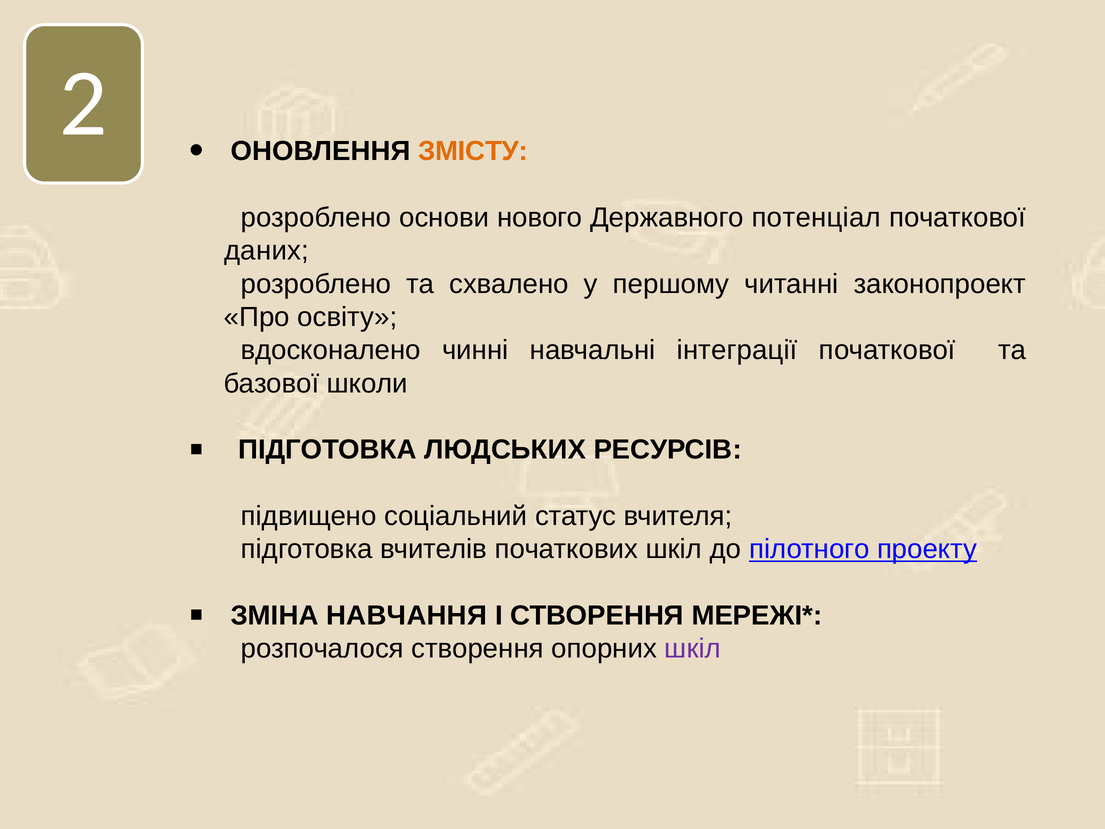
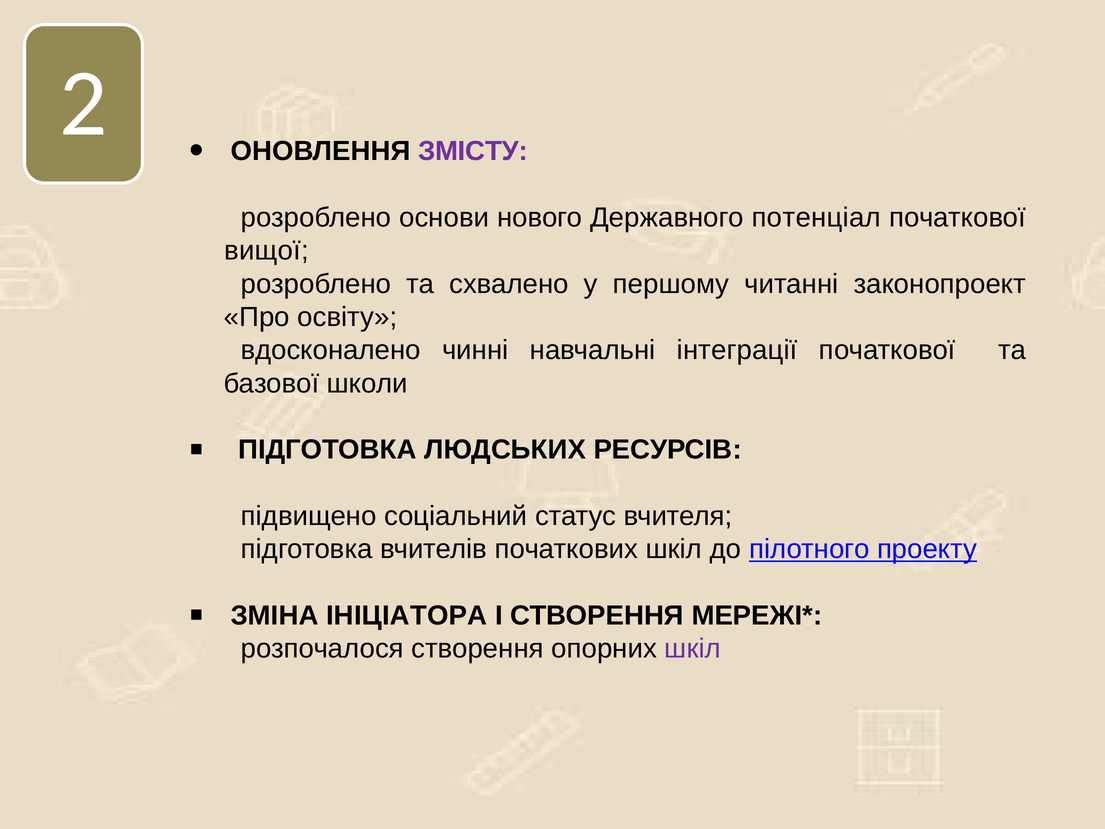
ЗМІСТУ colour: orange -> purple (473, 151)
даних: даних -> вищої (267, 251)
НАВЧАННЯ: НАВЧАННЯ -> ІНІЦІАТОРА (407, 615)
